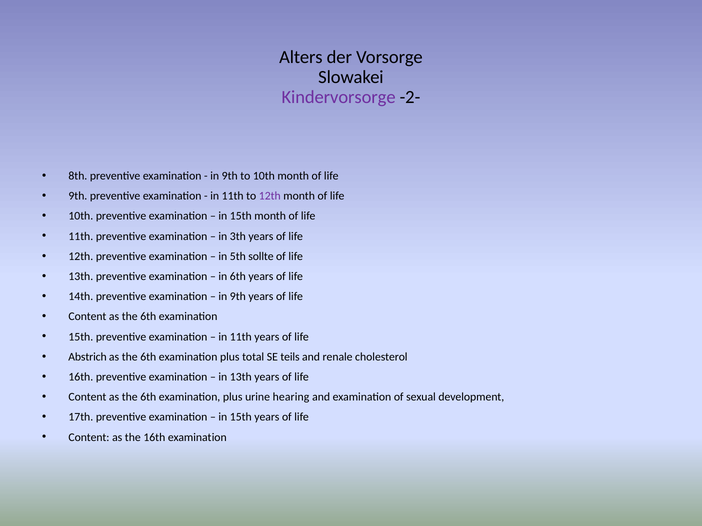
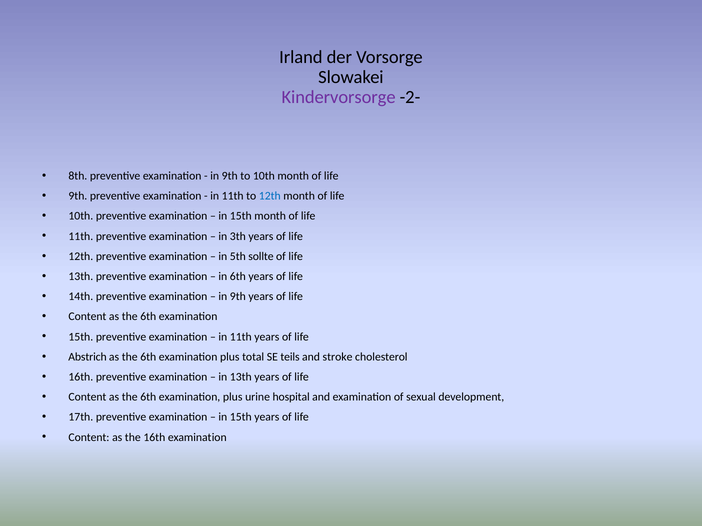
Alters: Alters -> Irland (301, 57)
12th colour: purple -> blue (270, 196)
renale: renale -> stroke (338, 357)
hearing: hearing -> hospital (291, 397)
